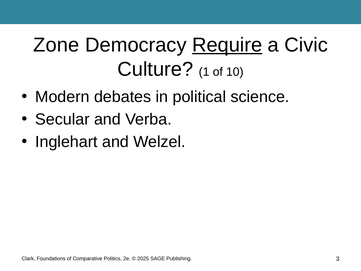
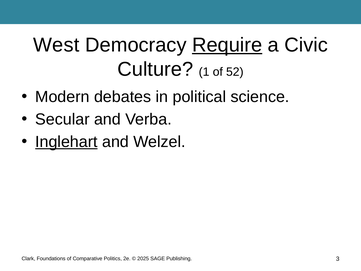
Zone: Zone -> West (56, 45)
10: 10 -> 52 (235, 72)
Inglehart underline: none -> present (66, 142)
